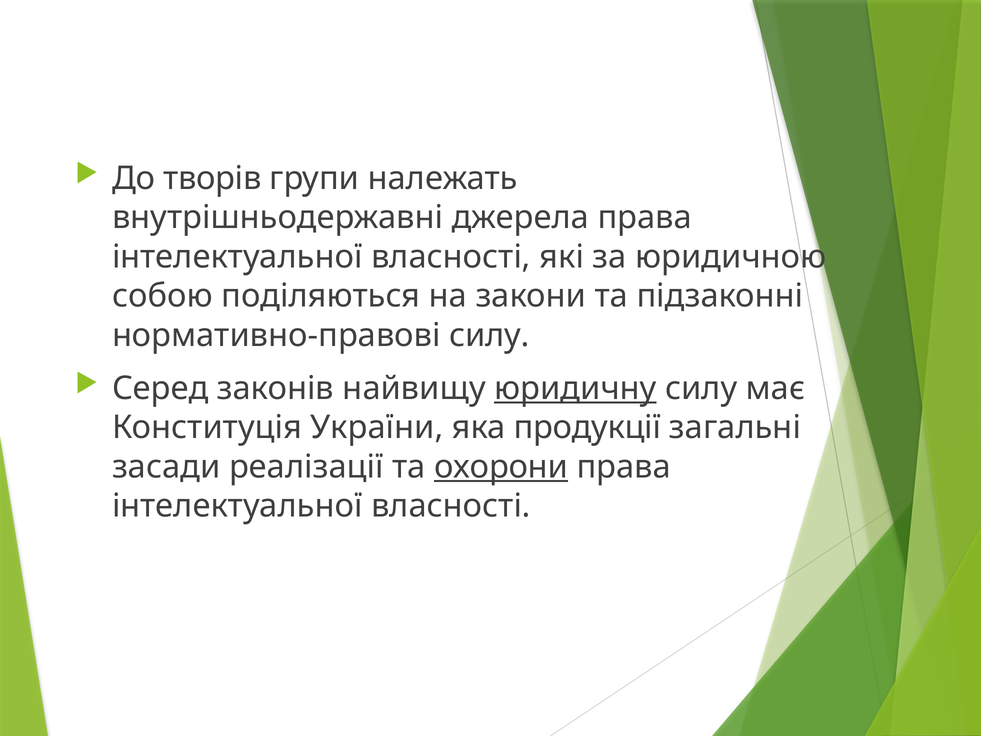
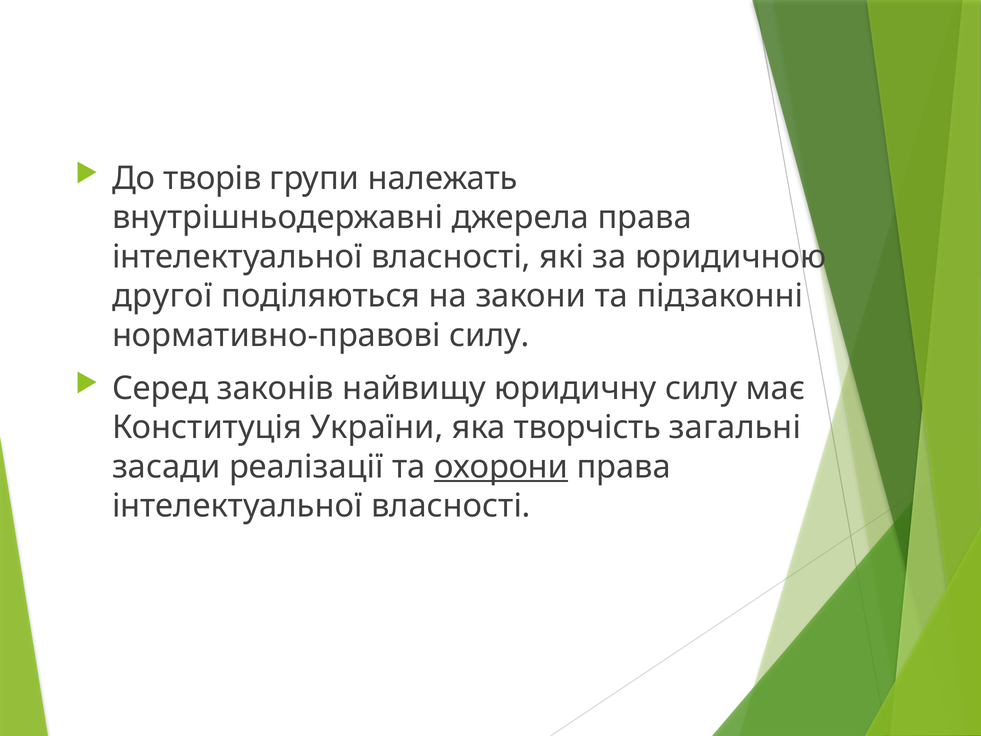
собою: собою -> другої (162, 296)
юридичну underline: present -> none (575, 388)
продукції: продукції -> творчість (587, 427)
